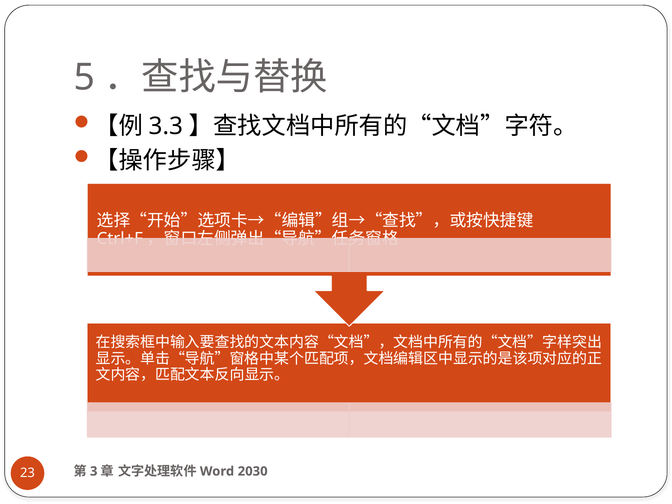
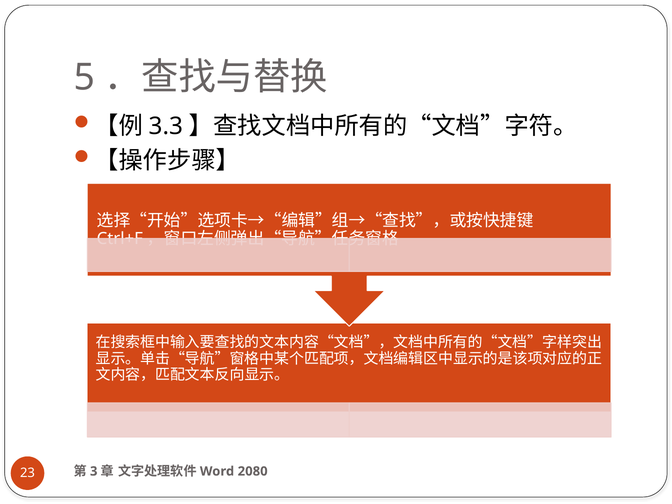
2030: 2030 -> 2080 (253, 471)
